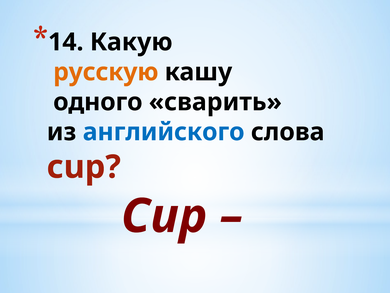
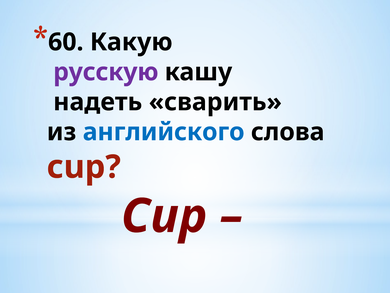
14: 14 -> 60 (66, 42)
русскую colour: orange -> purple (106, 72)
одного: одного -> надеть (98, 102)
